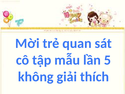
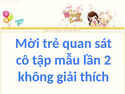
5: 5 -> 2 (107, 60)
